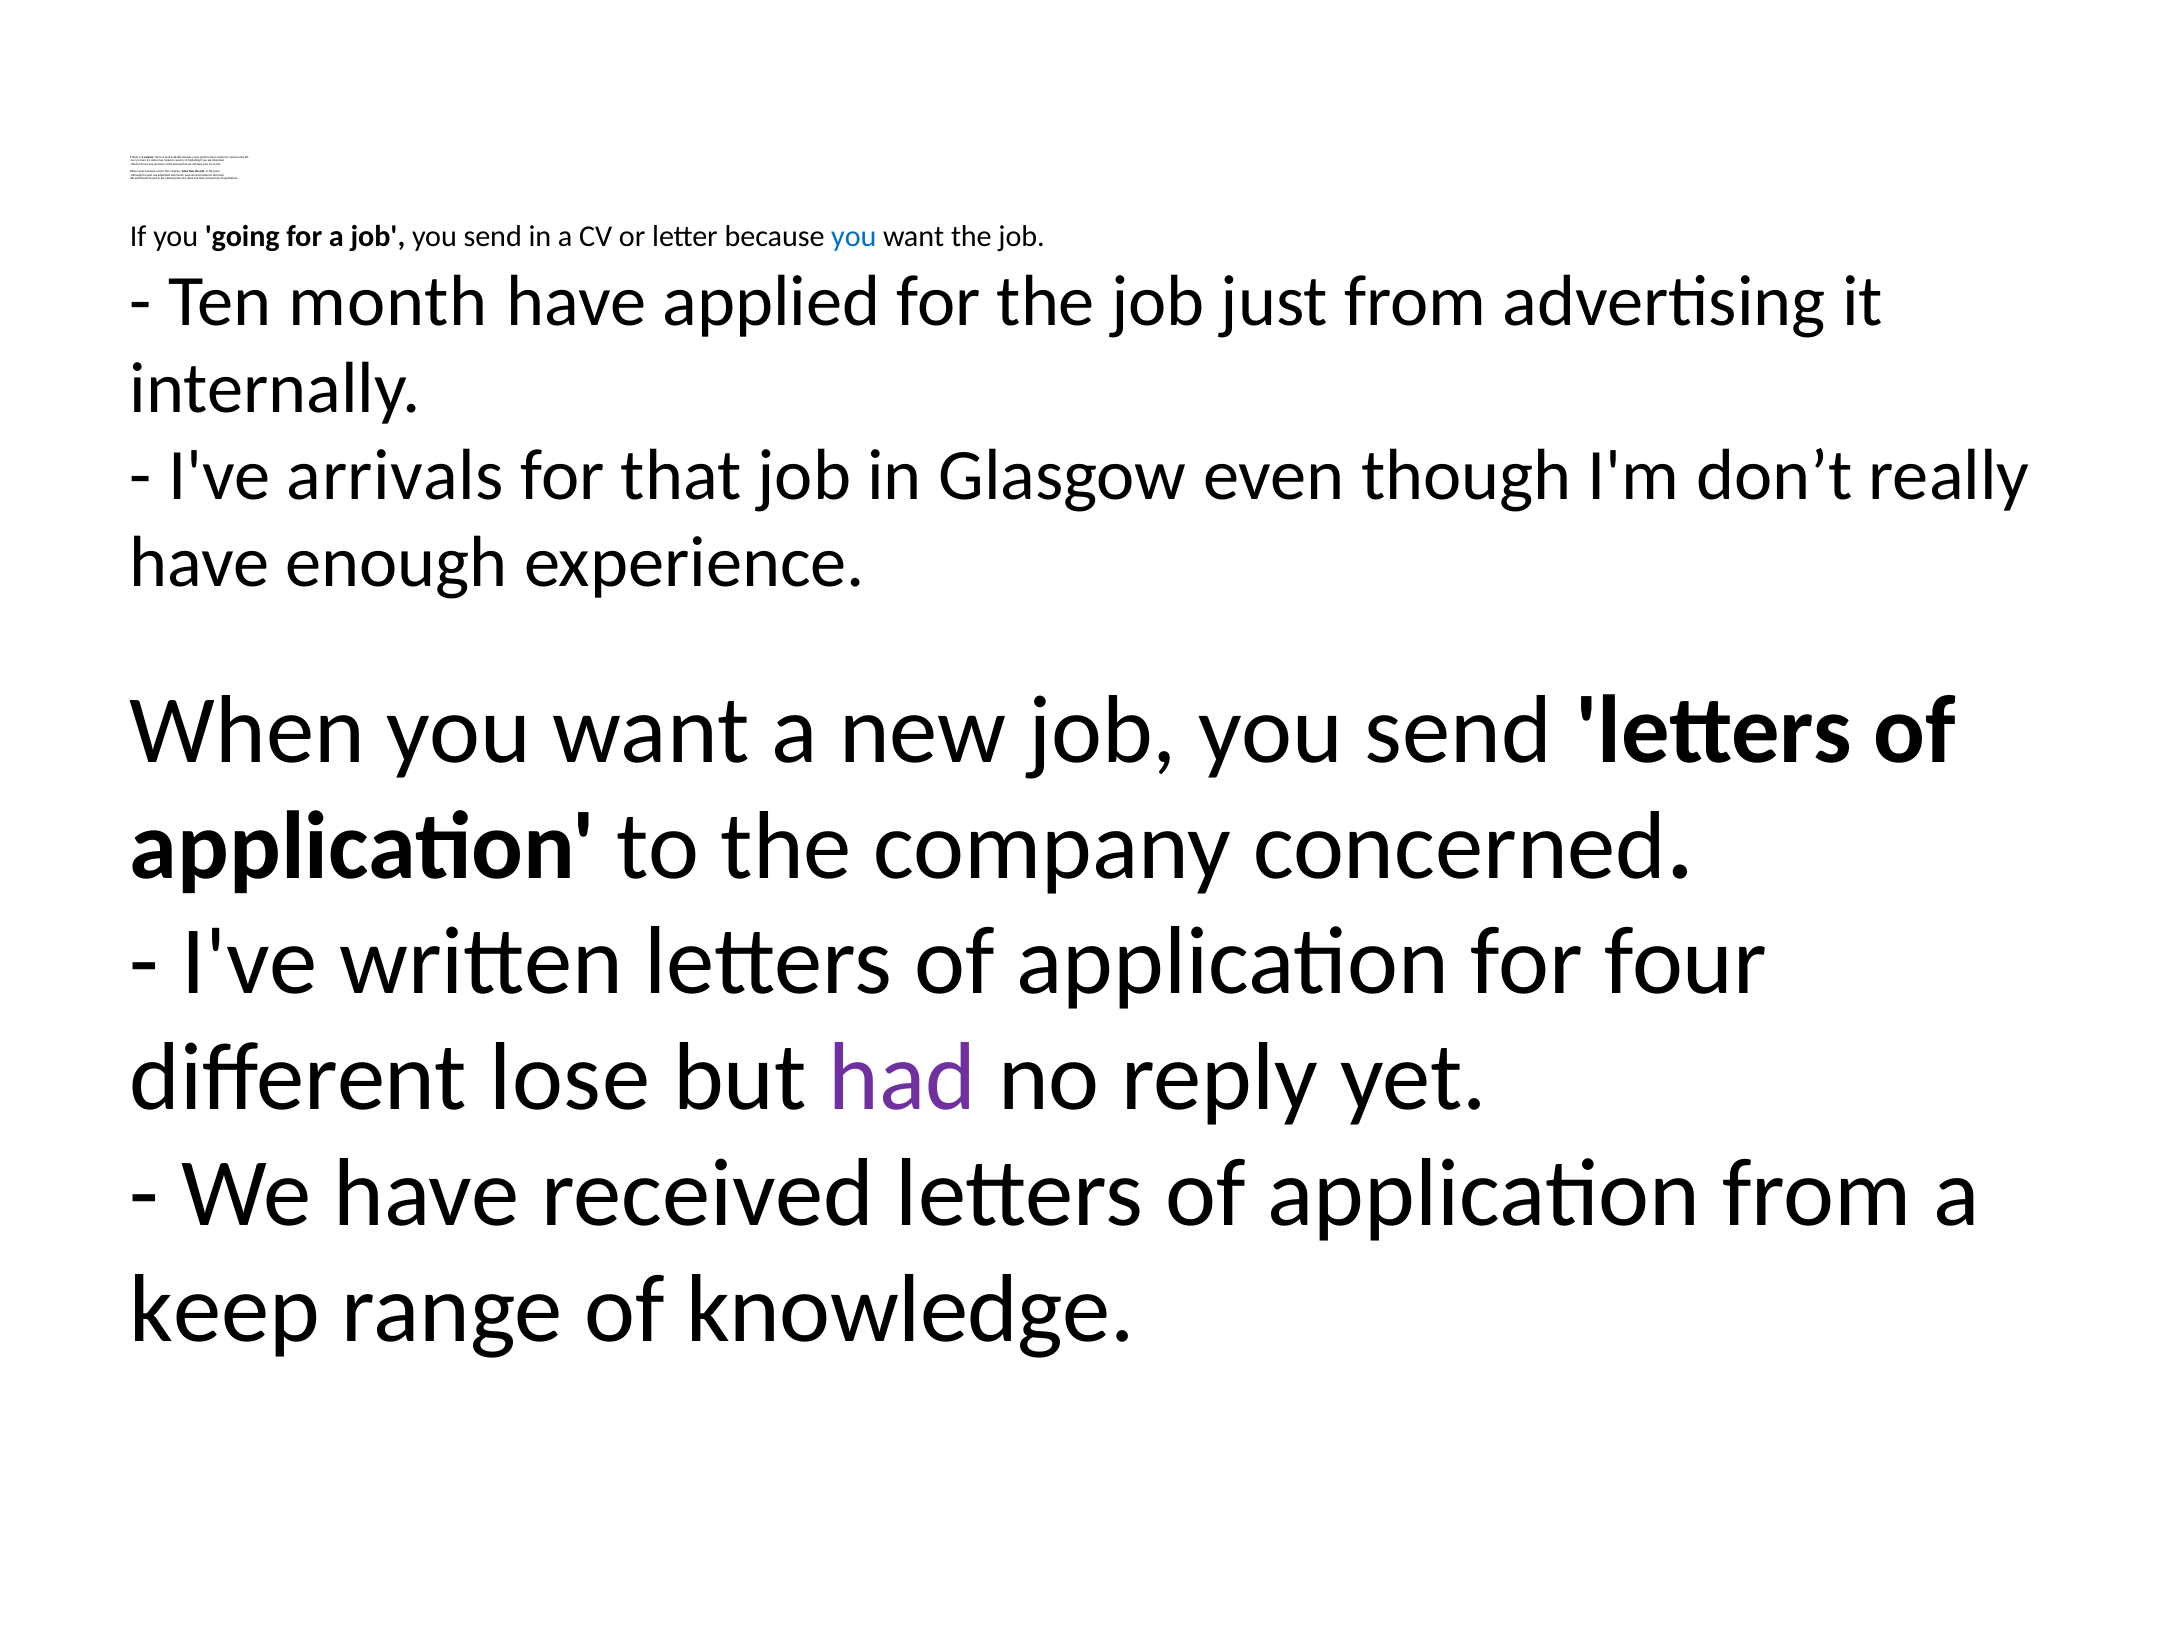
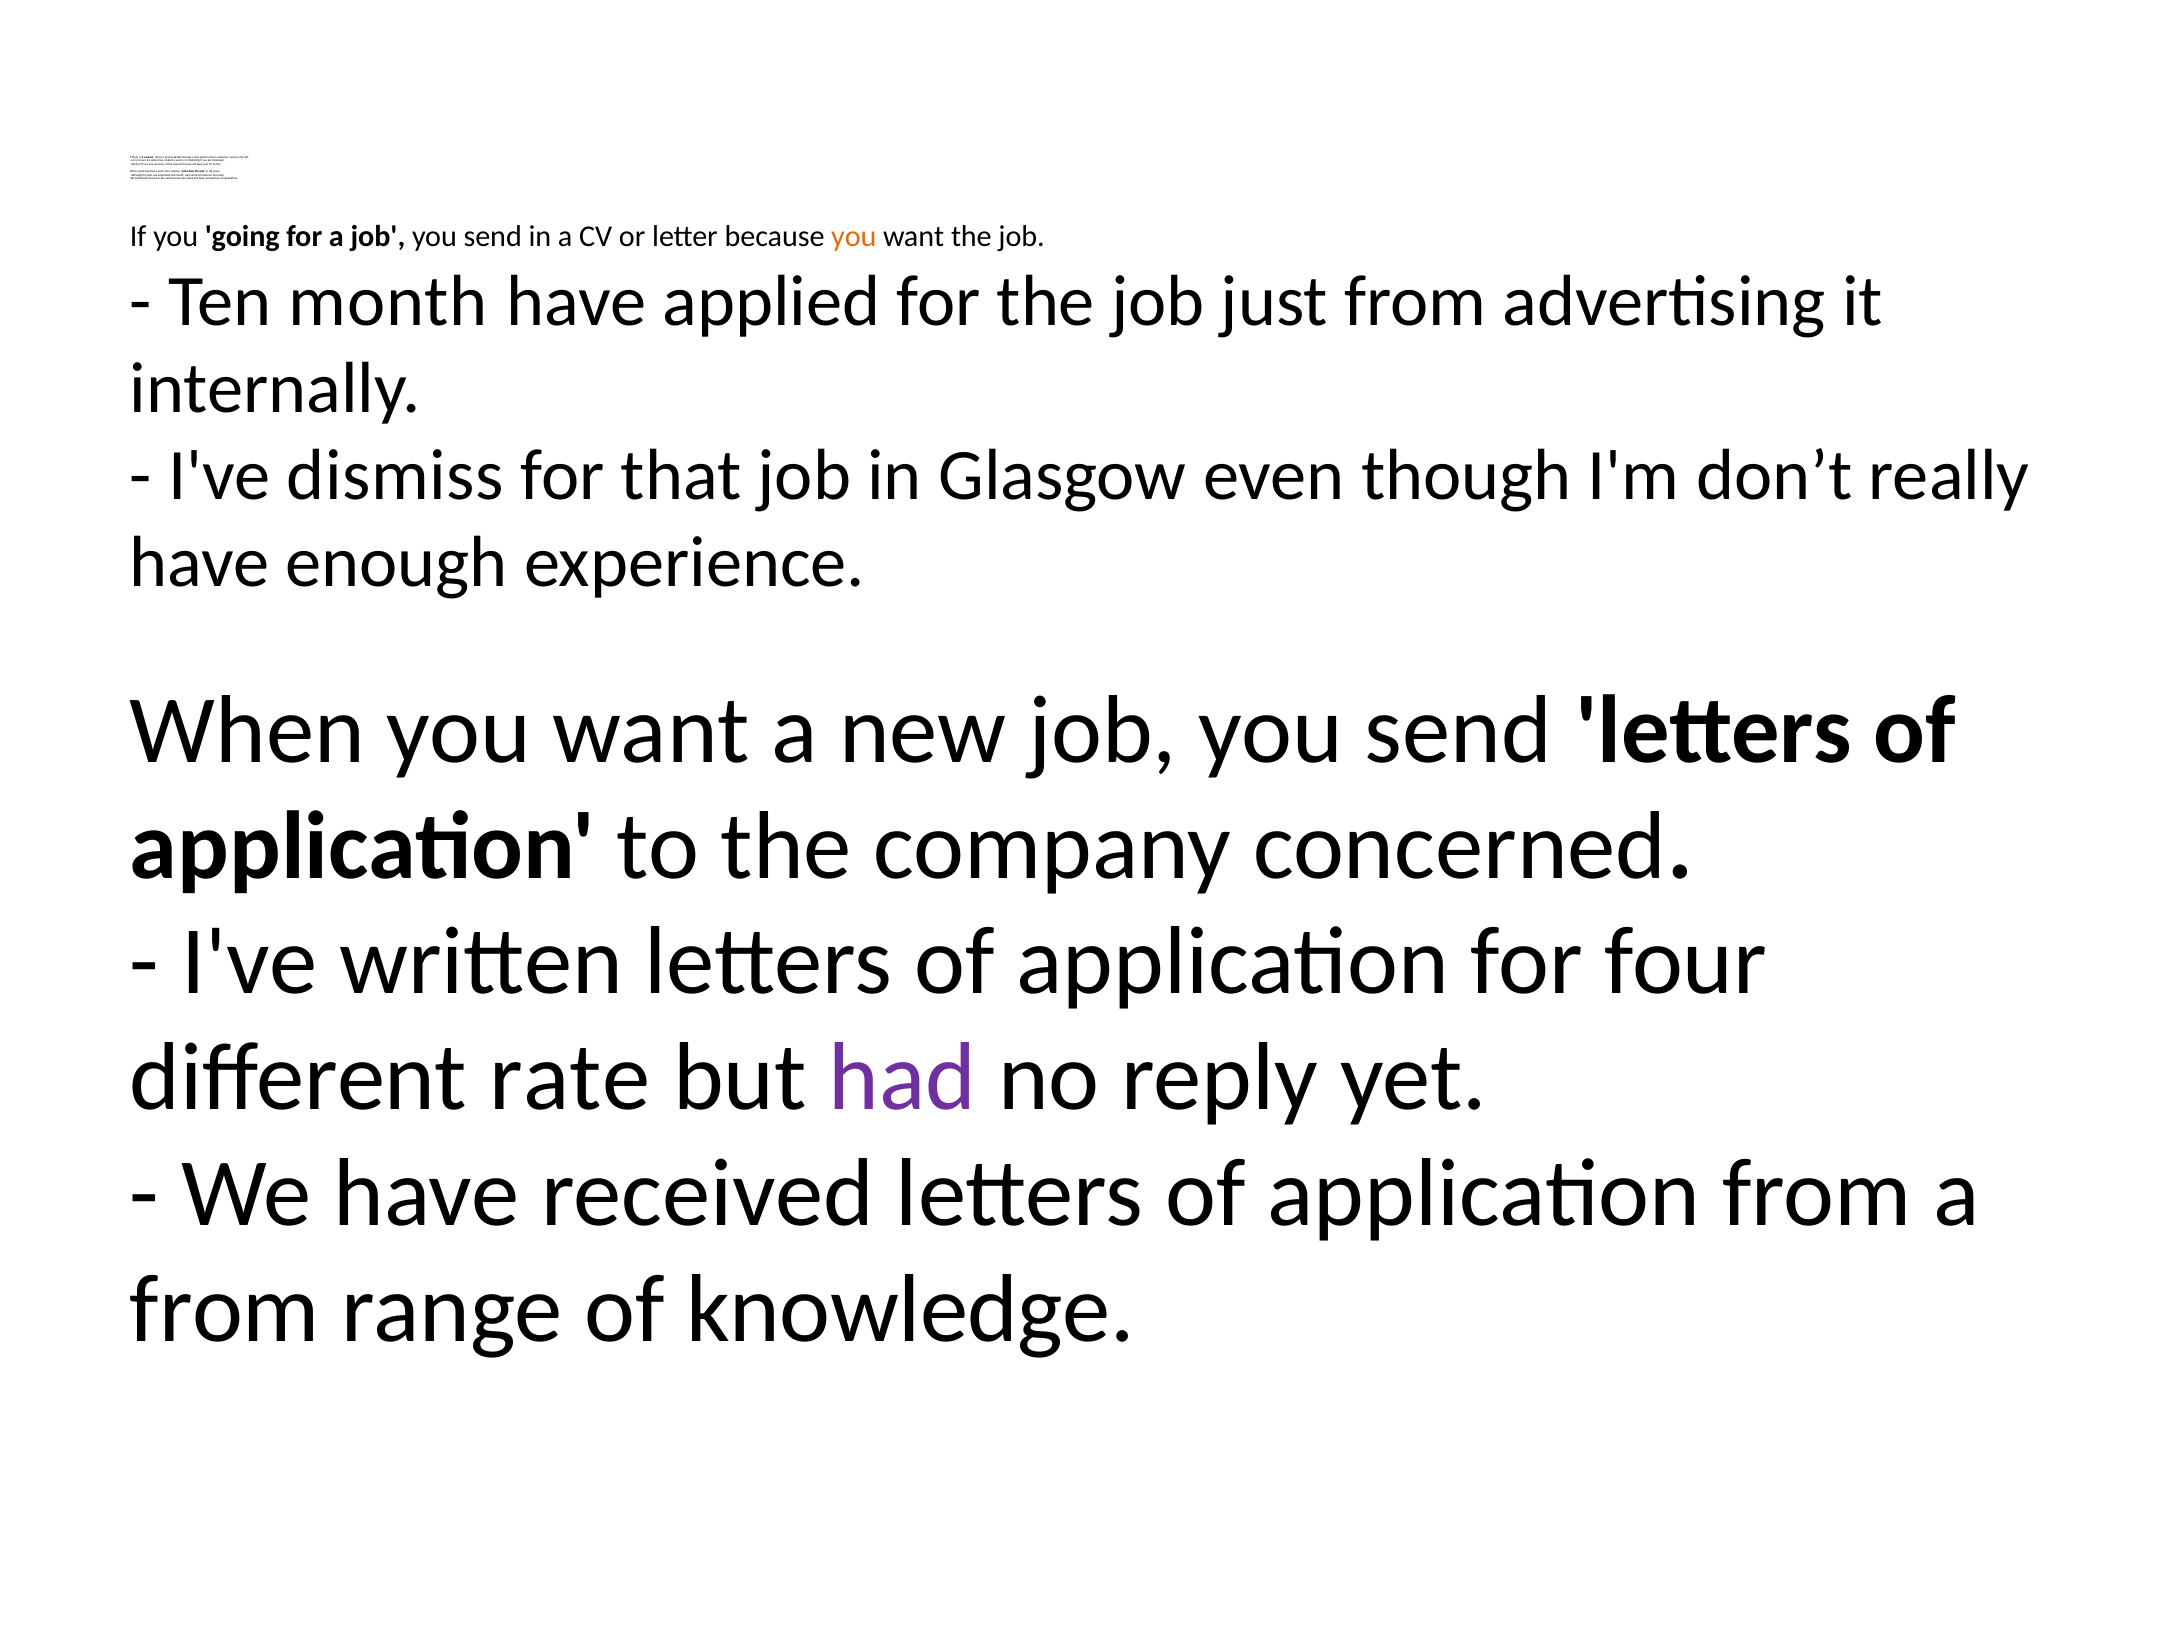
you colour: blue -> orange (854, 237)
arrivals: arrivals -> dismiss (395, 475)
lose: lose -> rate (570, 1078)
keep: keep -> from (225, 1309)
